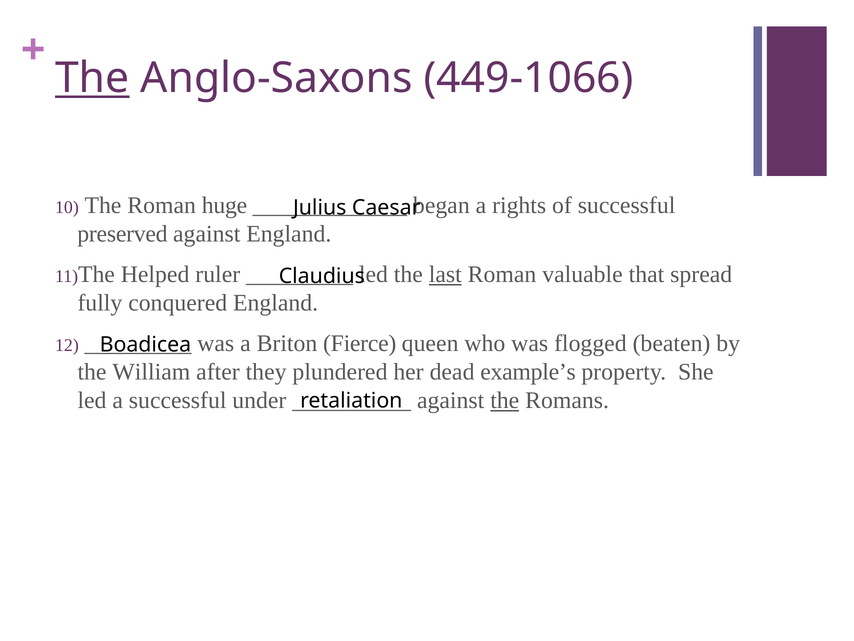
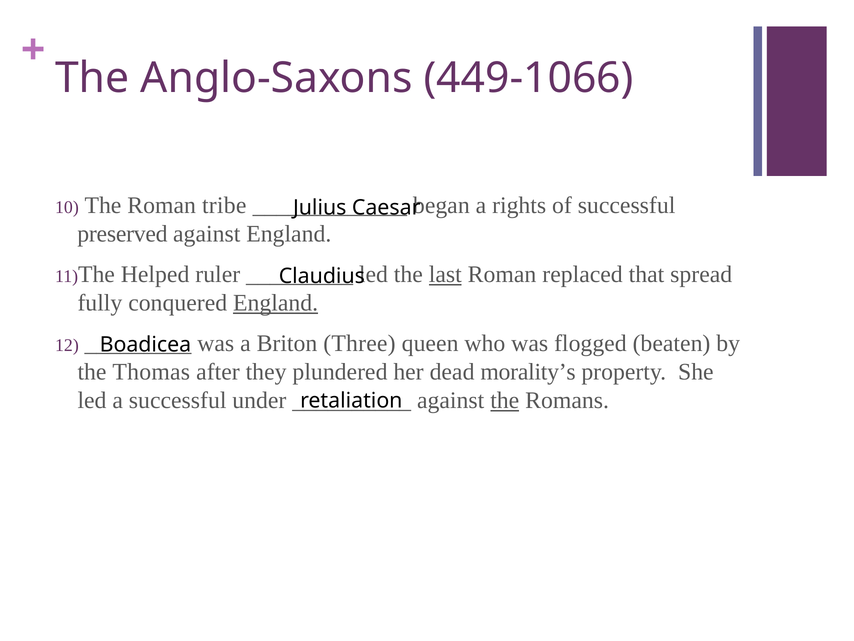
The underline: present -> none (92, 78)
huge: huge -> tribe (224, 205)
valuable: valuable -> replaced (583, 274)
England underline: none -> present (276, 303)
Fierce: Fierce -> Three (359, 343)
William: William -> Thomas (151, 372)
example’s: example’s -> morality’s (528, 372)
